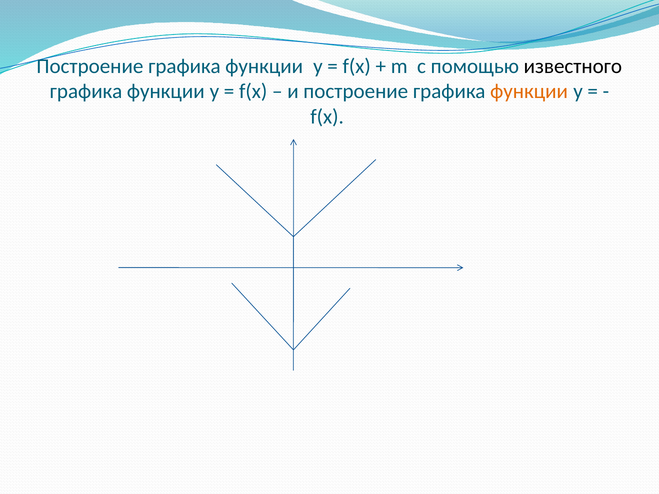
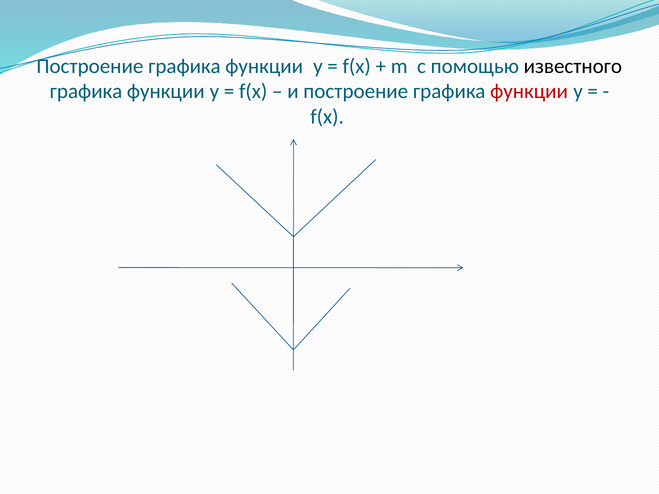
функции colour: orange -> red (529, 91)
